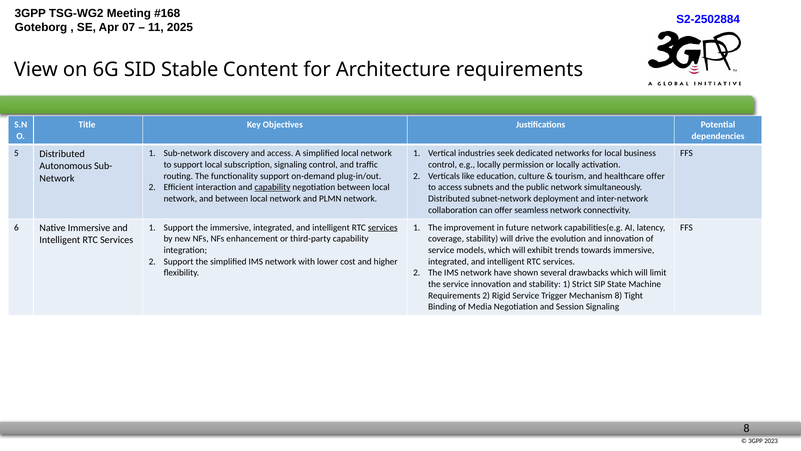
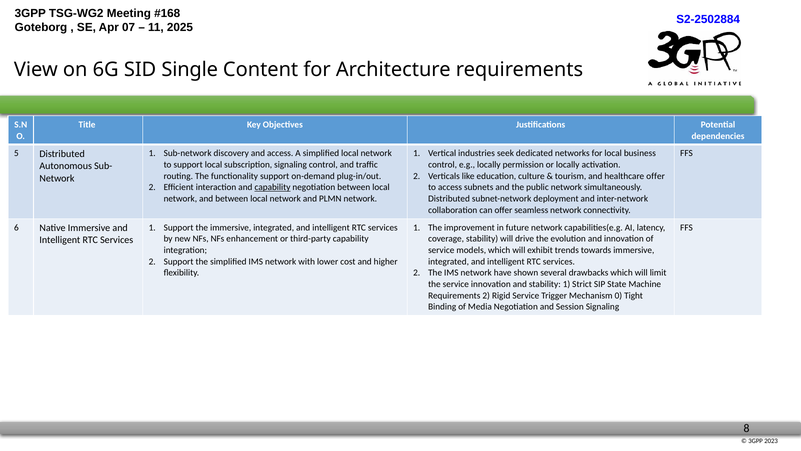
Stable: Stable -> Single (190, 69)
services underline: present -> none (383, 227)
Mechanism 8: 8 -> 0 (618, 295)
